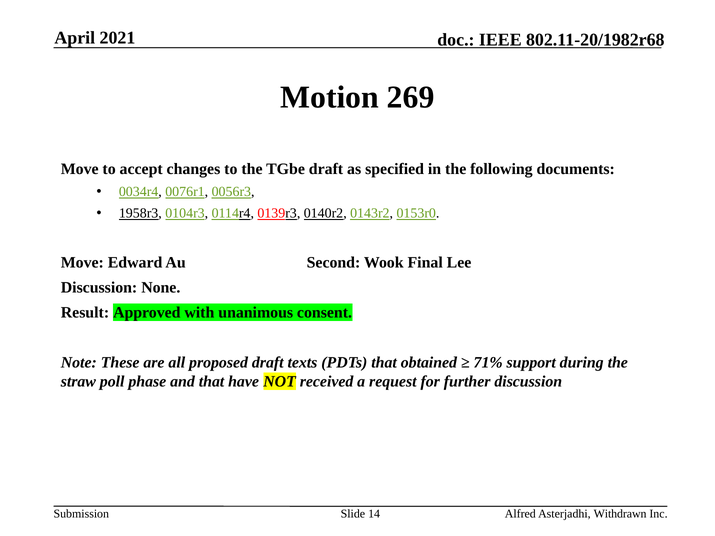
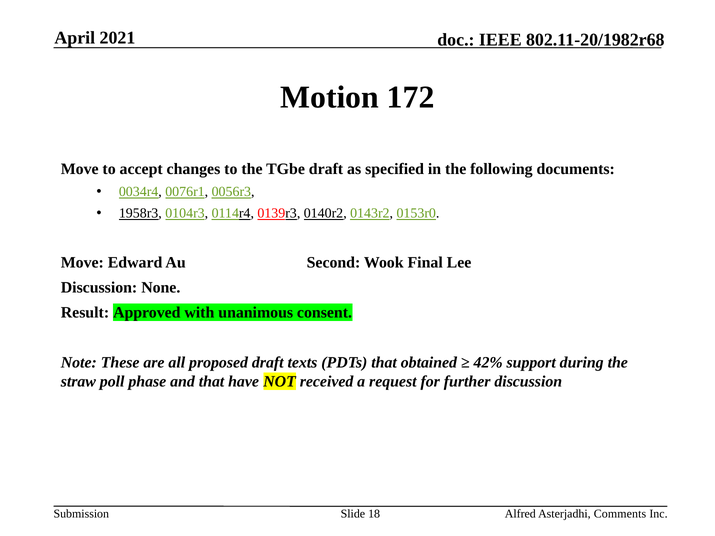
269: 269 -> 172 (411, 97)
71%: 71% -> 42% (488, 363)
14: 14 -> 18 (374, 514)
Withdrawn: Withdrawn -> Comments (620, 514)
